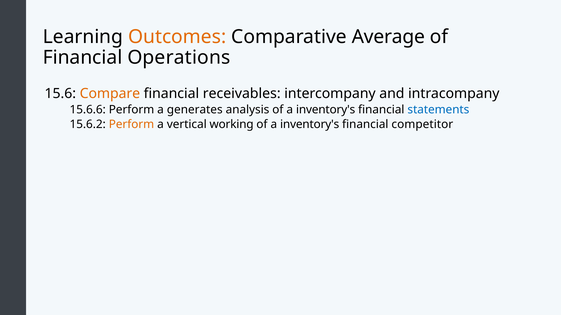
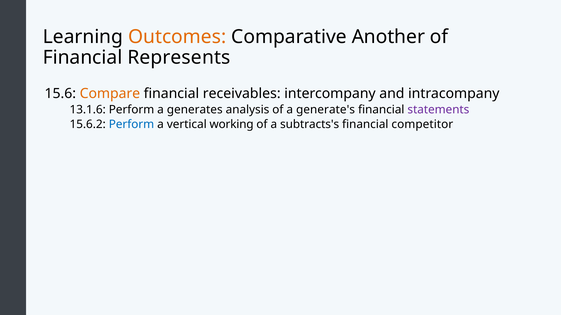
Average: Average -> Another (388, 37)
Operations: Operations -> Represents (179, 58)
15.6.6: 15.6.6 -> 13.1.6 (88, 110)
analysis of a inventory's: inventory's -> generate's (326, 110)
statements colour: blue -> purple (438, 110)
Perform colour: orange -> blue (131, 124)
inventory's: inventory's -> subtracts's (310, 124)
